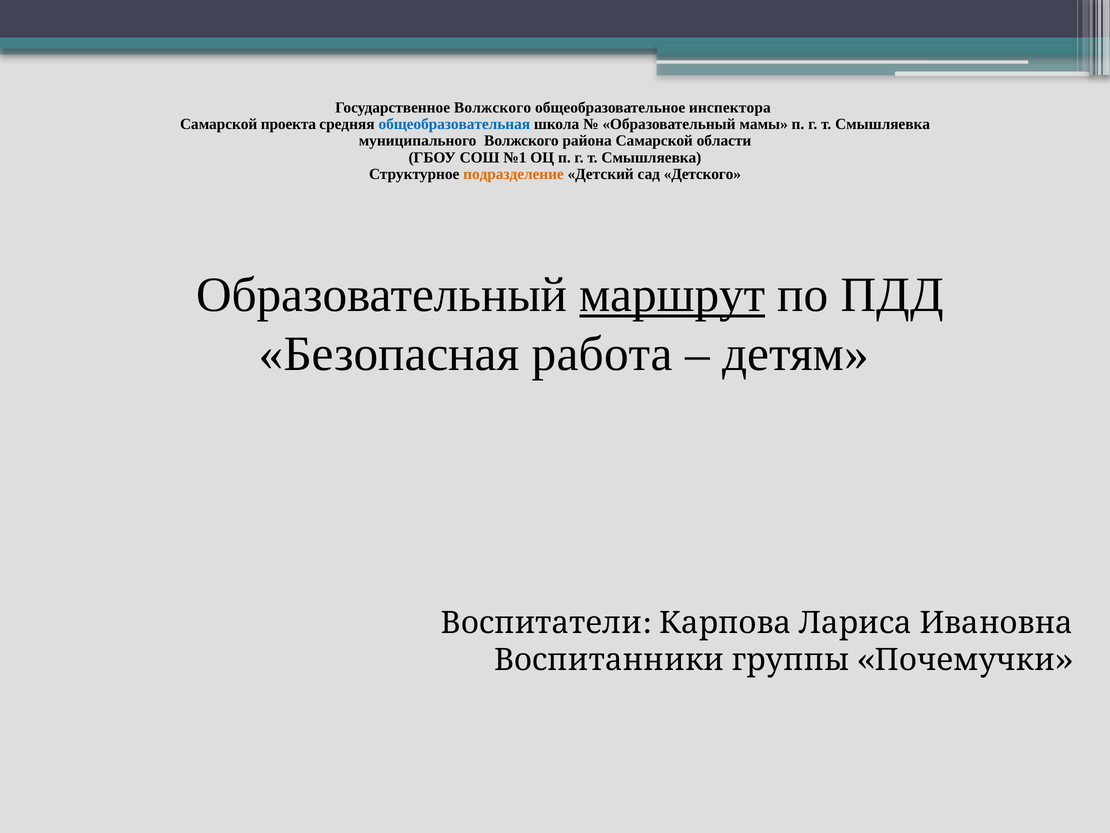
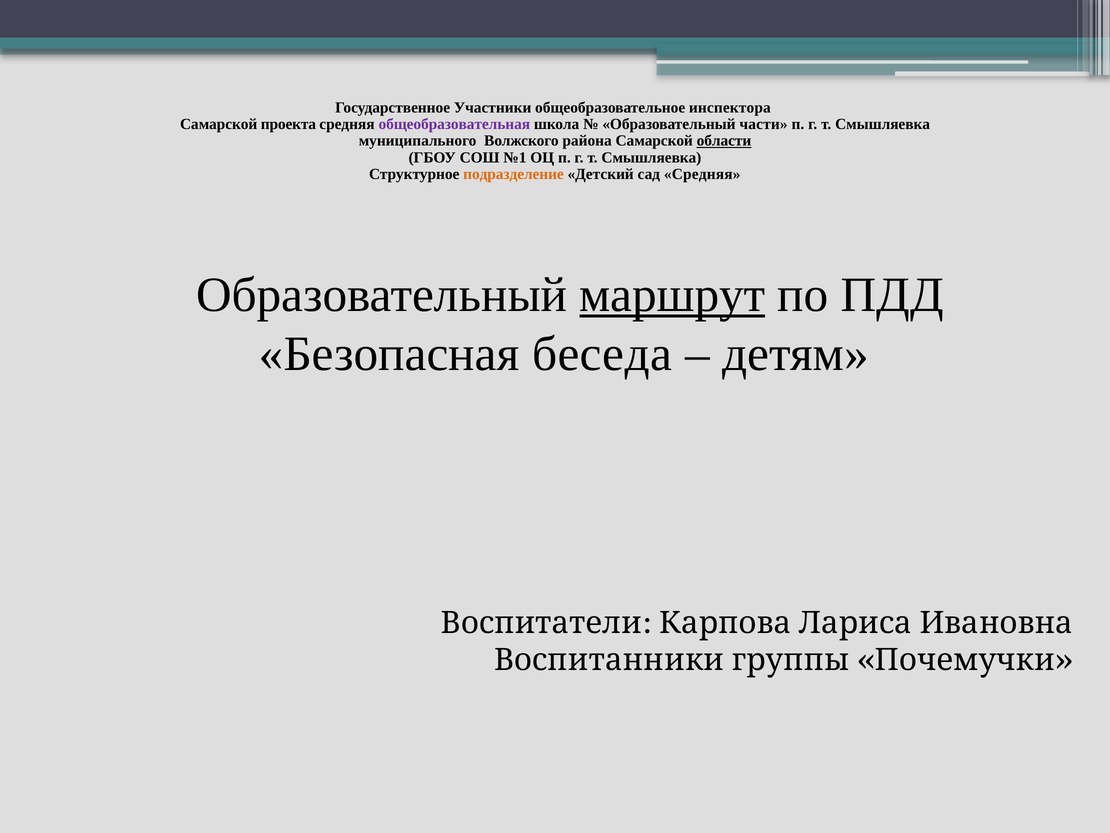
Государственное Волжского: Волжского -> Участники (493, 107)
общеобразовательная colour: blue -> purple (454, 124)
мамы: мамы -> части (764, 124)
области underline: none -> present (724, 141)
сад Детского: Детского -> Средняя (702, 174)
работа: работа -> беседа (602, 354)
